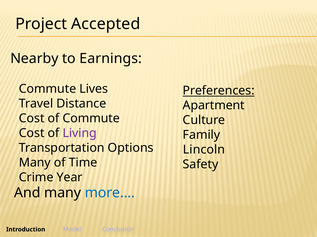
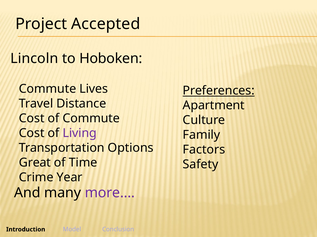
Nearby: Nearby -> Lincoln (34, 59)
Earnings: Earnings -> Hoboken (111, 59)
Lincoln: Lincoln -> Factors (204, 150)
Many: Many -> Great (35, 163)
more… colour: blue -> purple (110, 193)
